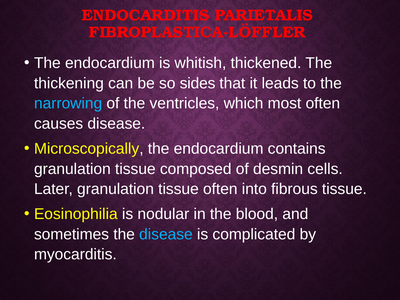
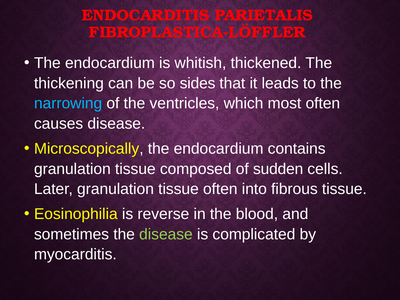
desmin: desmin -> sudden (278, 169)
nodular: nodular -> reverse (163, 214)
disease colour: light blue -> light green (166, 234)
